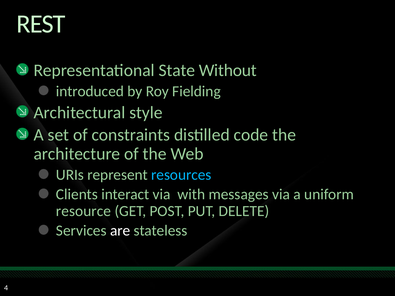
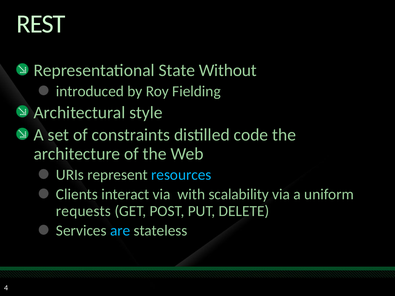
messages: messages -> scalability (239, 195)
resource: resource -> requests (83, 211)
are colour: white -> light blue (120, 231)
